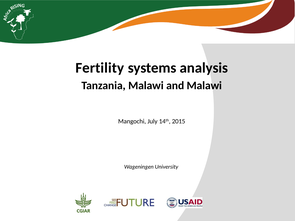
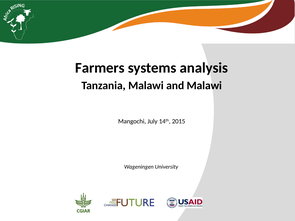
Fertility: Fertility -> Farmers (100, 68)
